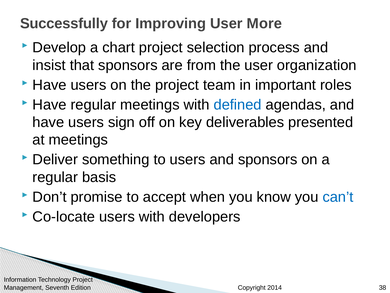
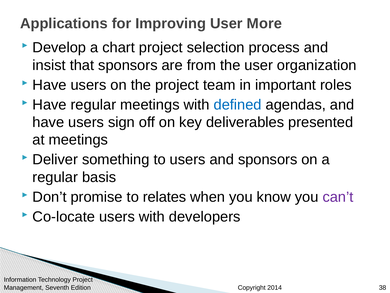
Successfully: Successfully -> Applications (64, 23)
accept: accept -> relates (165, 197)
can’t colour: blue -> purple (338, 197)
